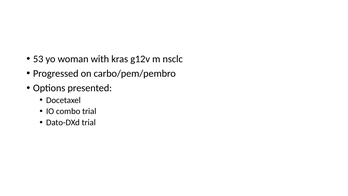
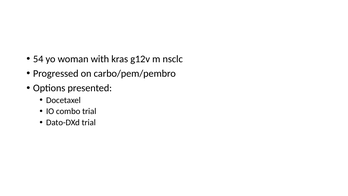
53: 53 -> 54 (38, 59)
